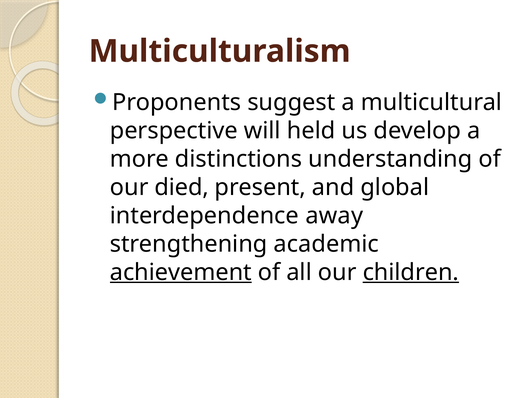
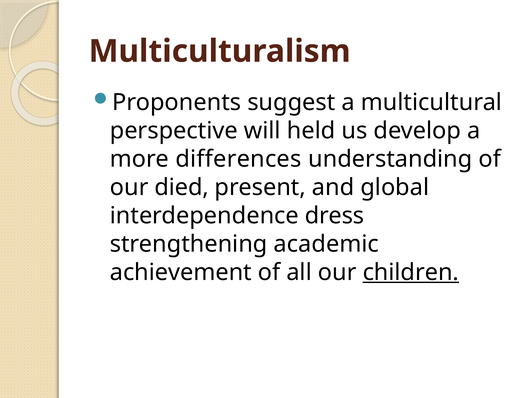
distinctions: distinctions -> differences (238, 159)
away: away -> dress (334, 216)
achievement underline: present -> none (181, 272)
